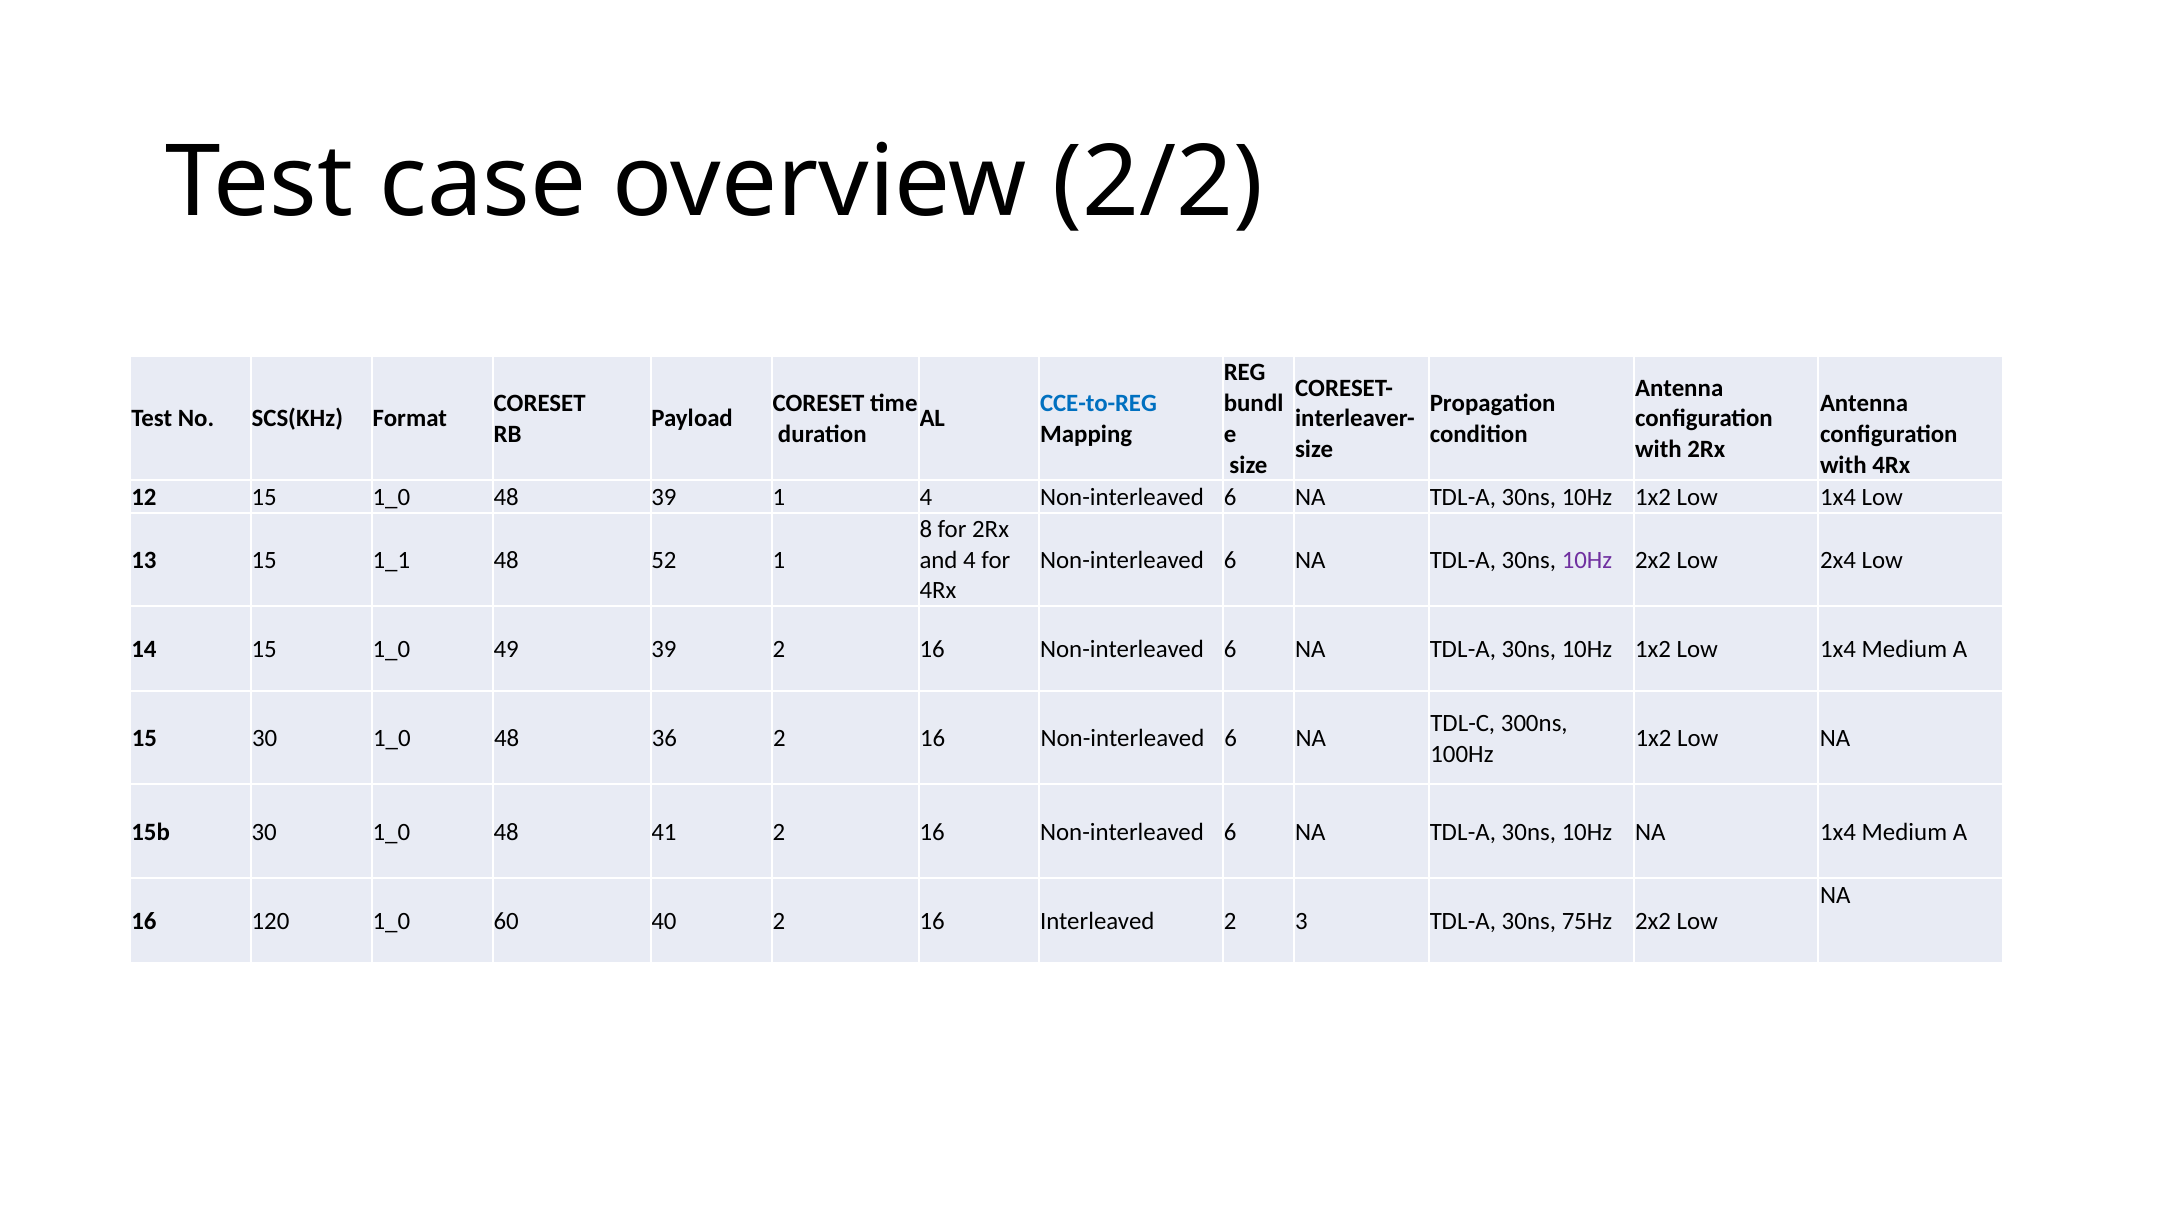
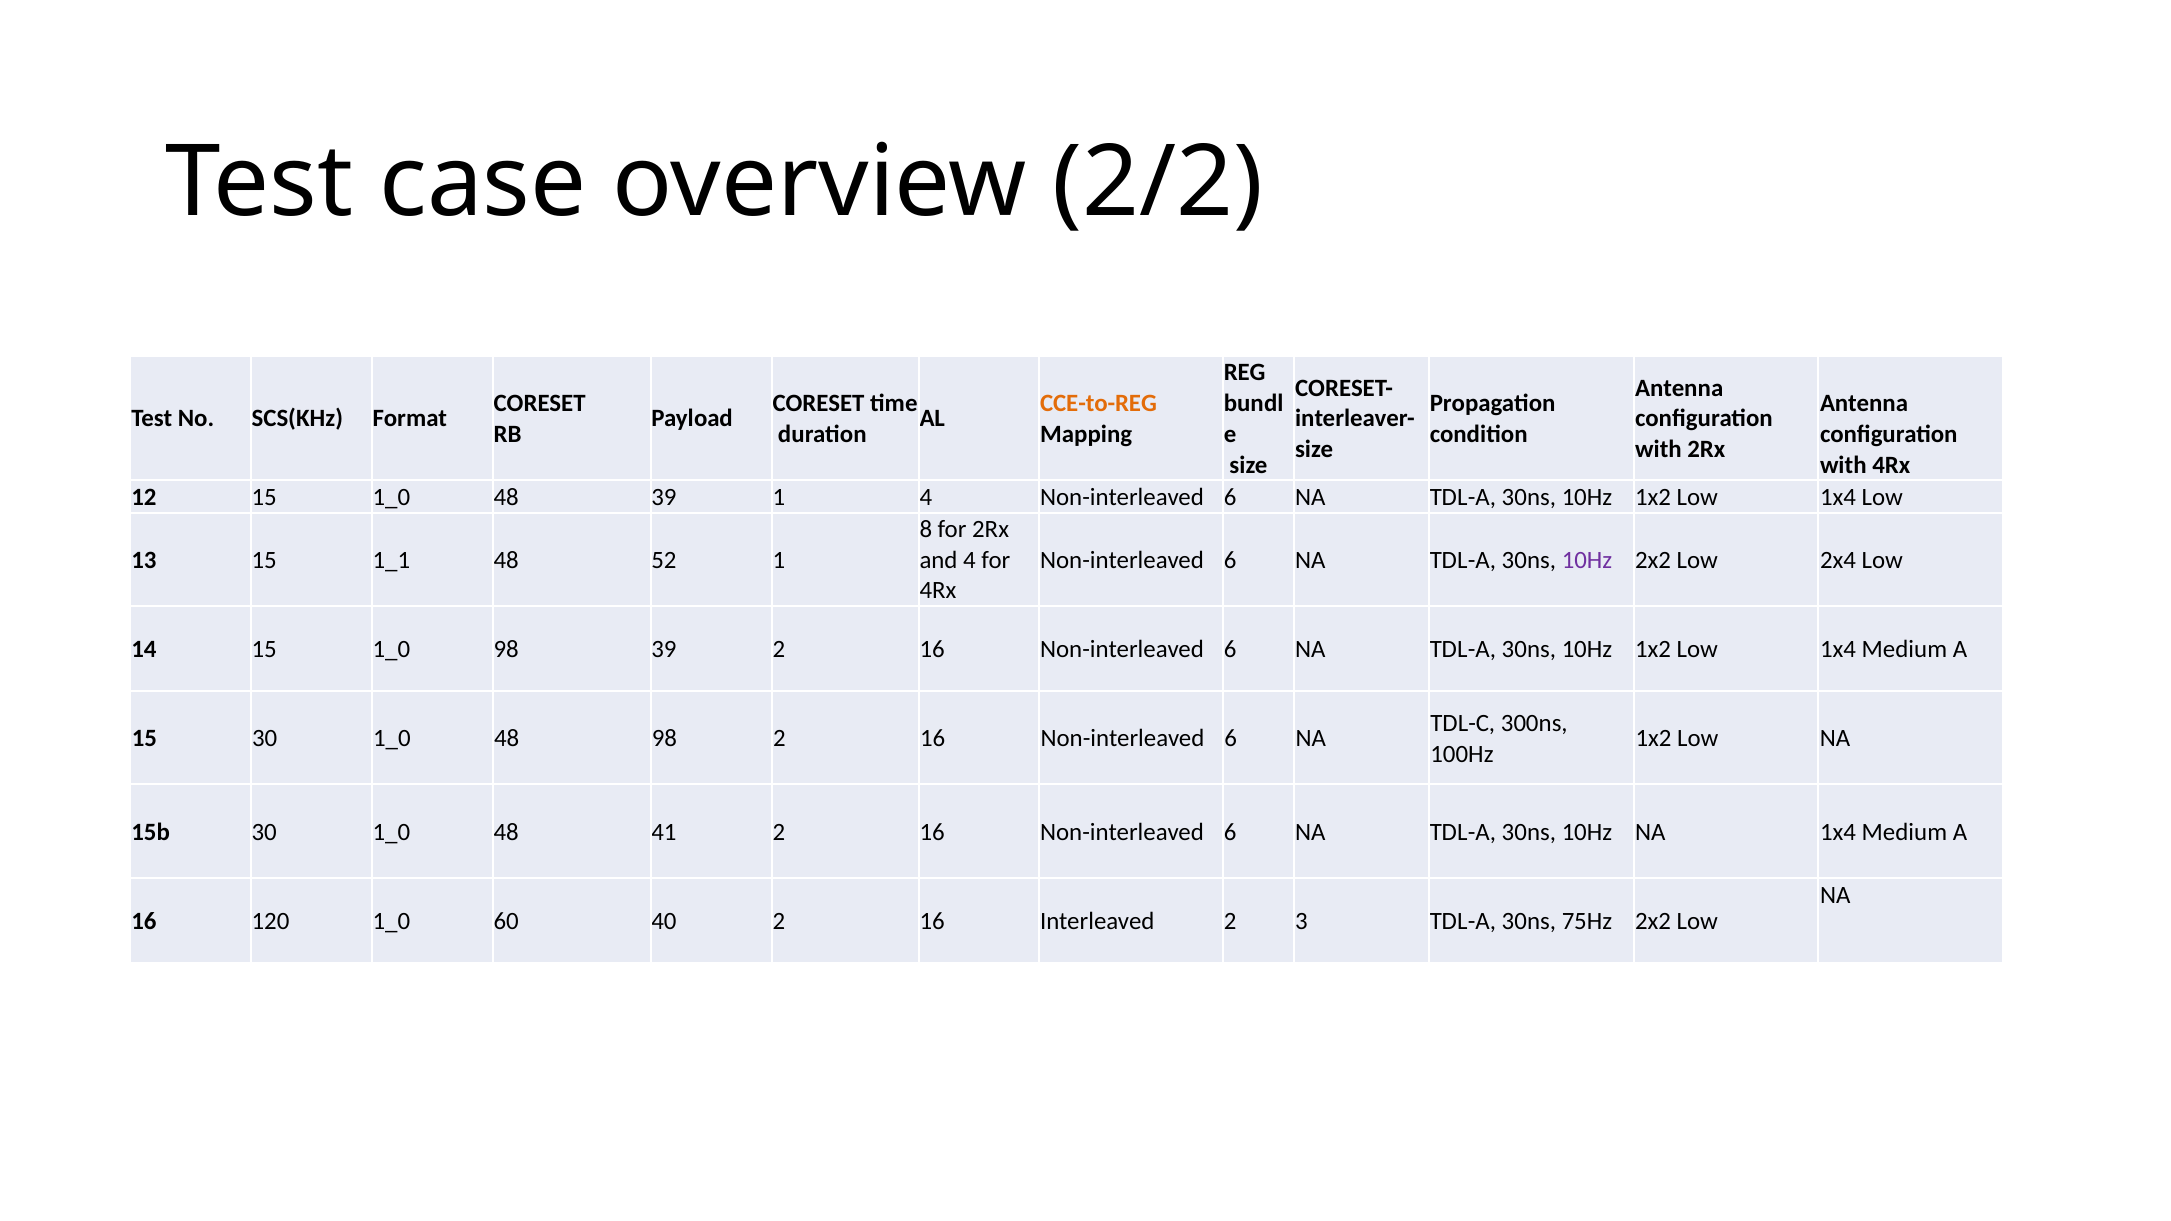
CCE-to-REG colour: blue -> orange (1098, 403)
49: 49 -> 98 (506, 649)
48 36: 36 -> 98 (664, 739)
